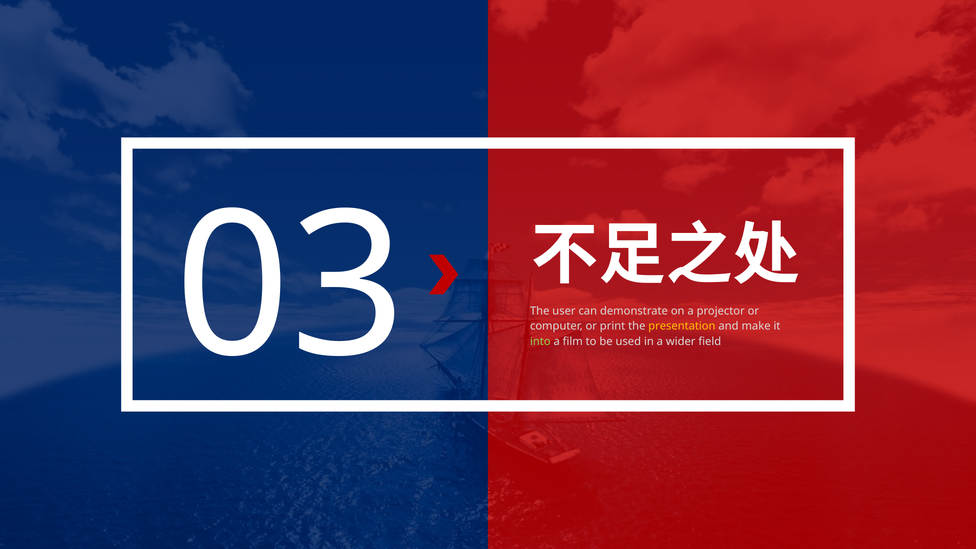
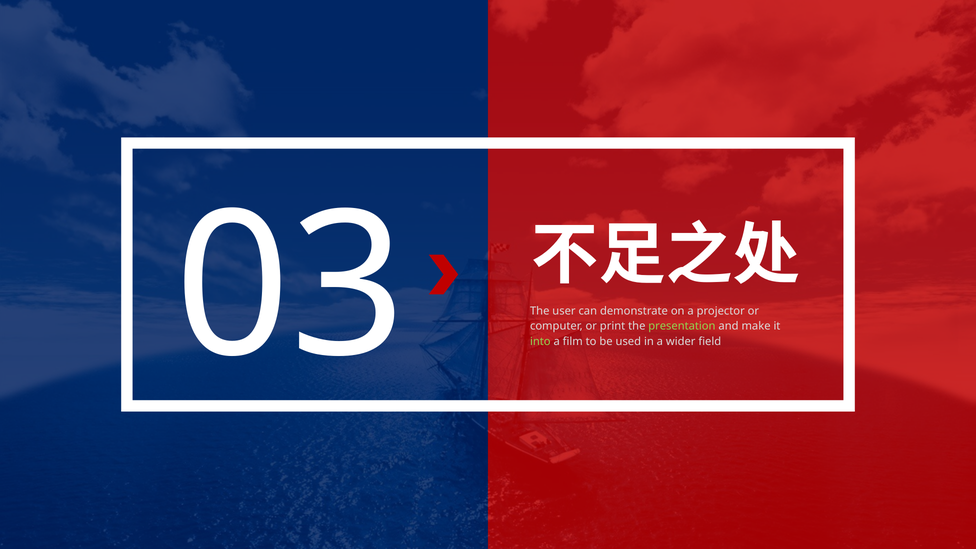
presentation colour: yellow -> light green (682, 326)
